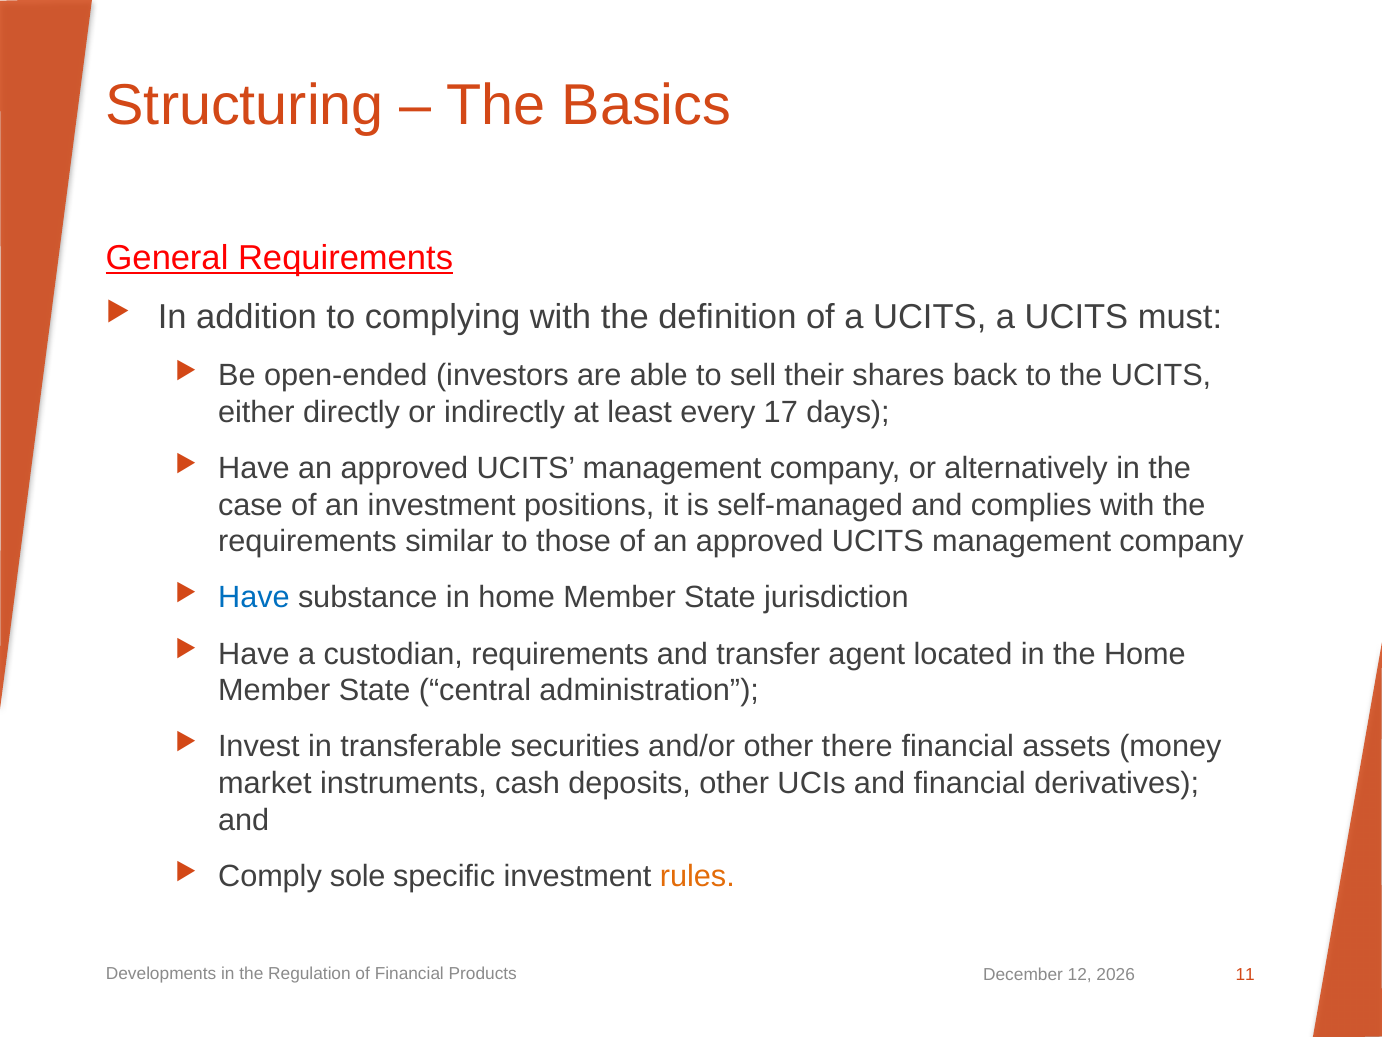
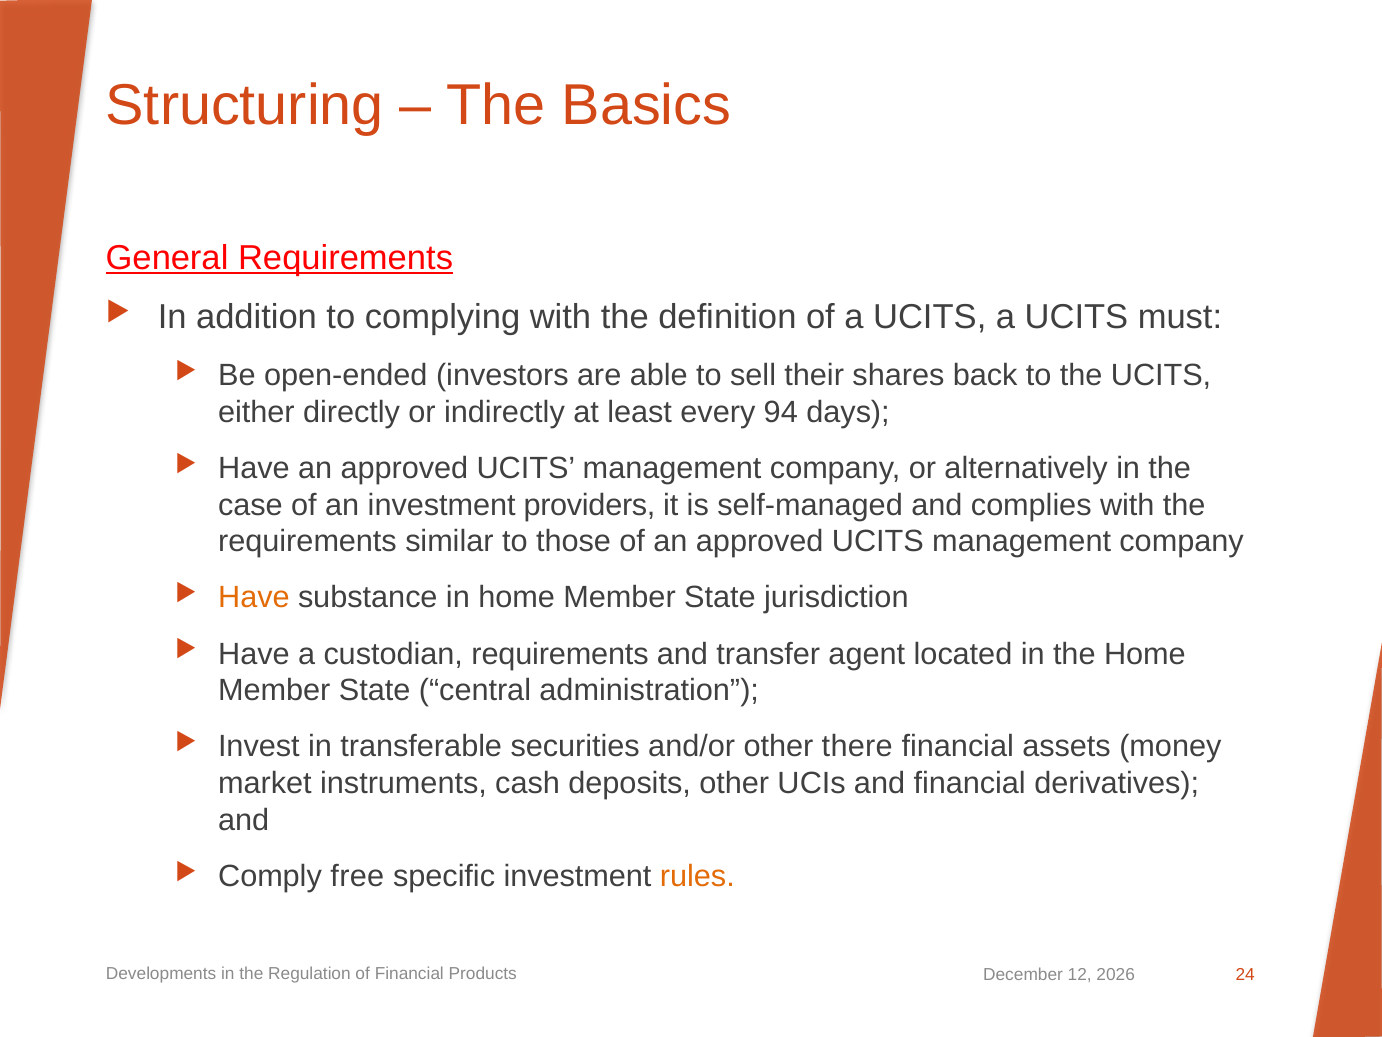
17: 17 -> 94 (781, 412)
positions: positions -> providers (589, 505)
Have colour: blue -> orange (254, 598)
sole: sole -> free (357, 876)
11: 11 -> 24 (1245, 975)
